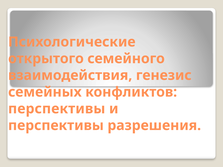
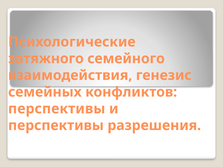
открытого: открытого -> затяжного (46, 59)
